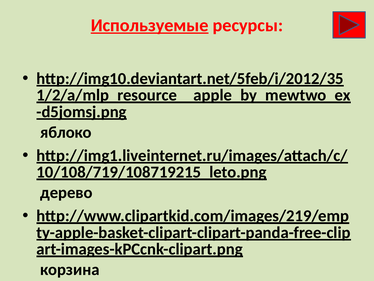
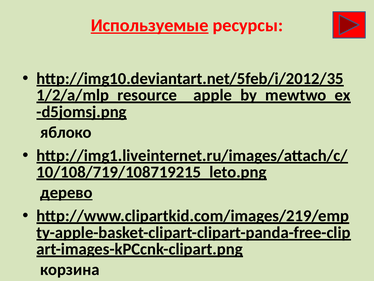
дерево underline: none -> present (66, 192)
